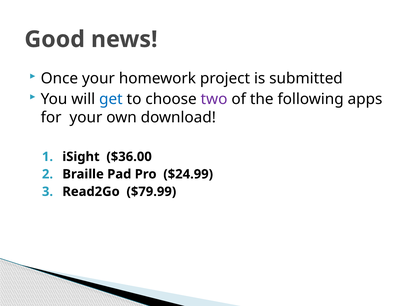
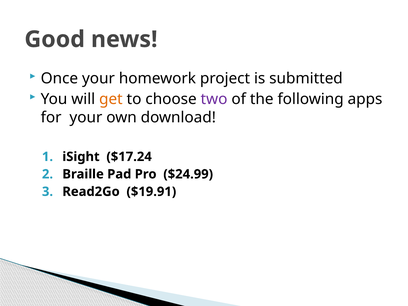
get colour: blue -> orange (111, 99)
$36.00: $36.00 -> $17.24 (129, 157)
$79.99: $79.99 -> $19.91 (151, 192)
